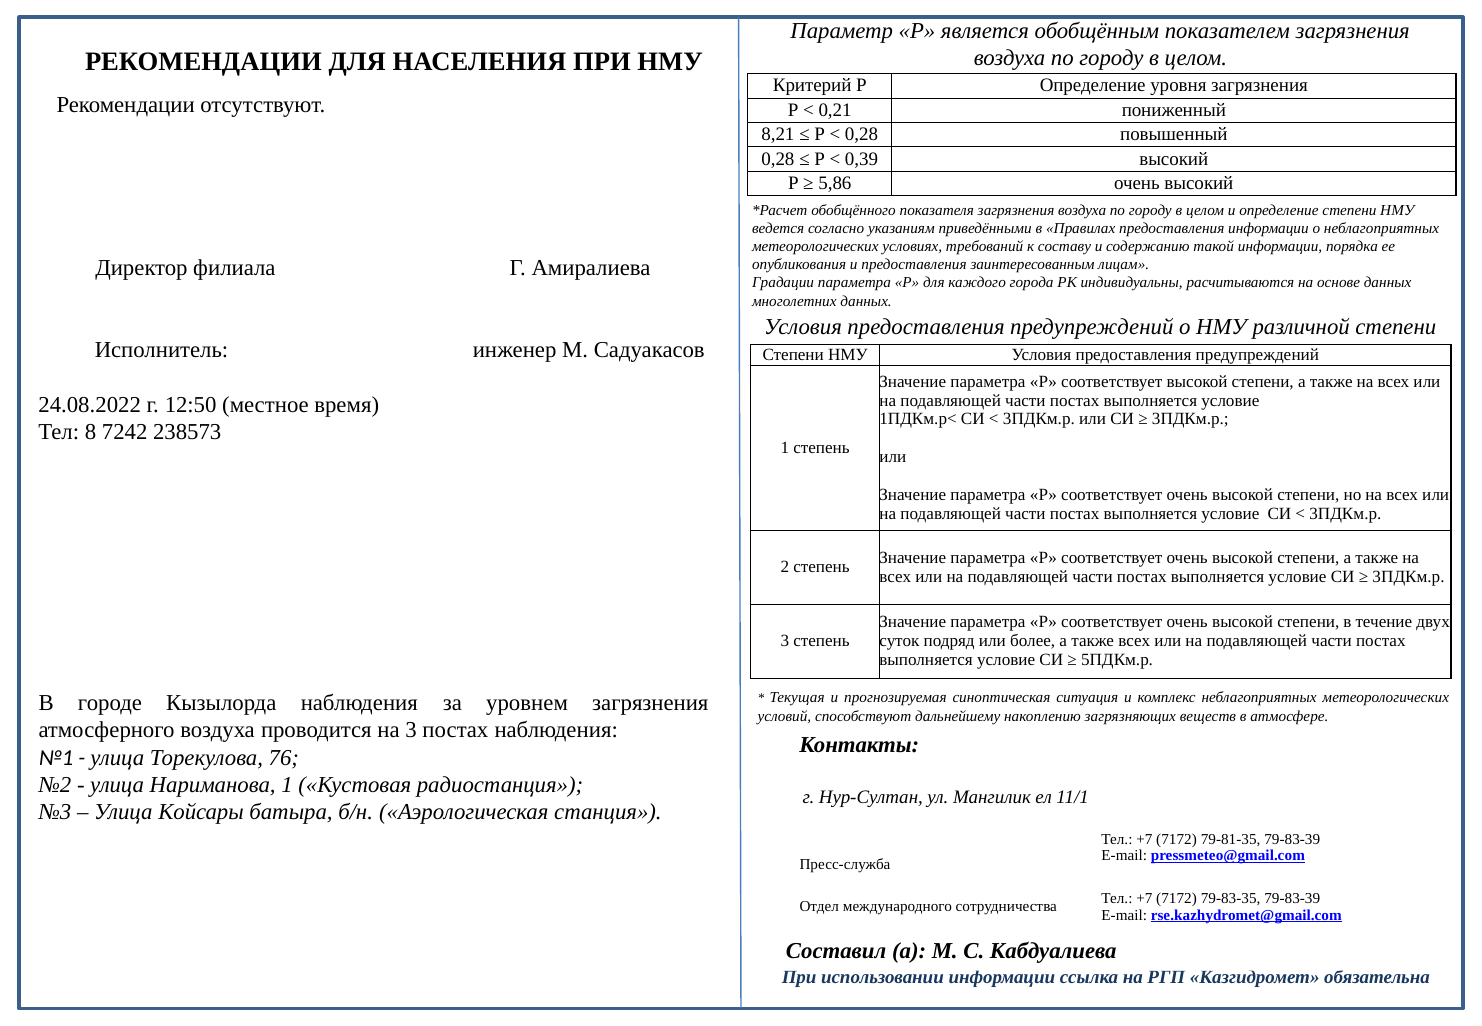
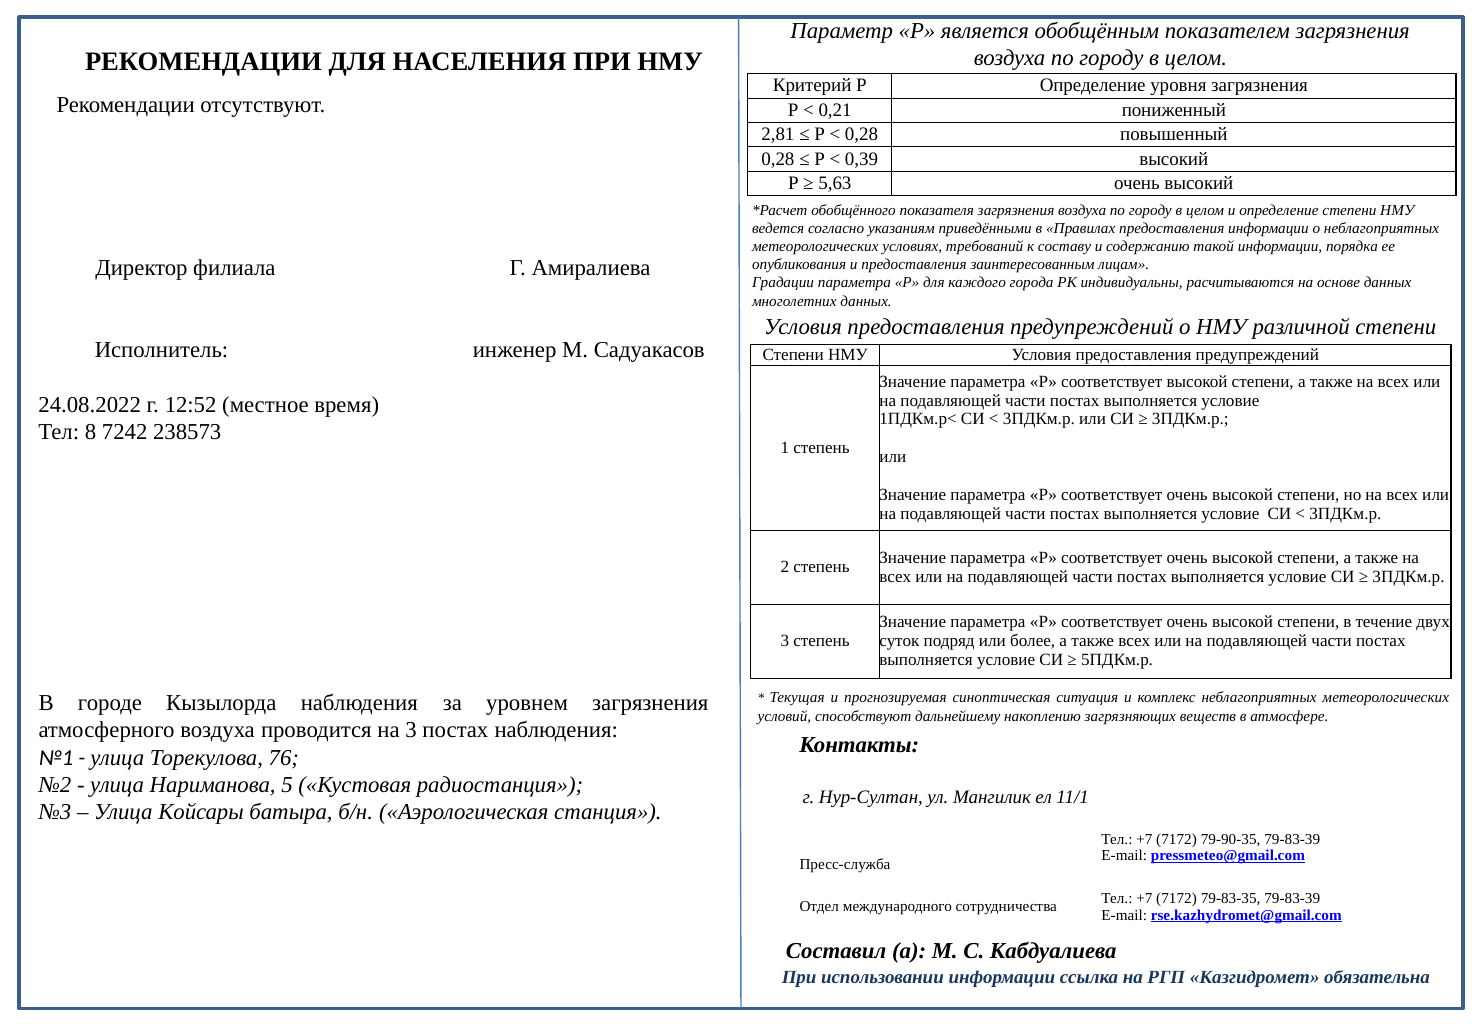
8,21: 8,21 -> 2,81 (778, 135)
5,86: 5,86 -> 5,63 (835, 183)
12:50: 12:50 -> 12:52 (191, 405)
Нариманова 1: 1 -> 5 (287, 785)
79-81-35: 79-81-35 -> 79-90-35 (1231, 839)
